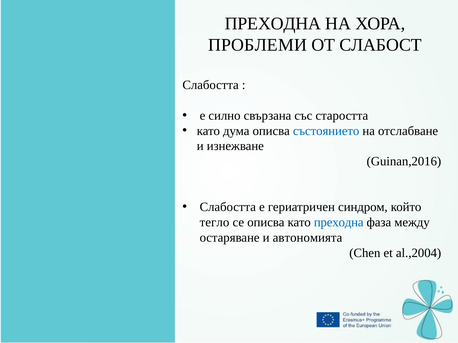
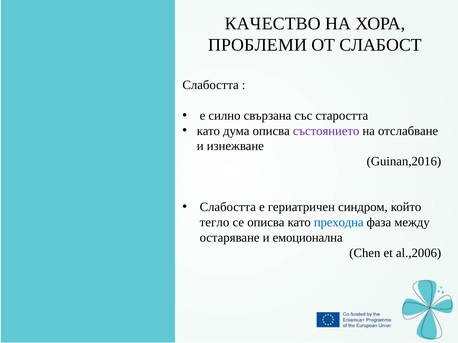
ПРЕХОДНА: ПРЕХОДНА -> КАЧЕСТВО (273, 24)
състоянието colour: blue -> purple (326, 131)
автономията: автономията -> емоционална (308, 238)
al.,2004: al.,2004 -> al.,2006 (419, 253)
